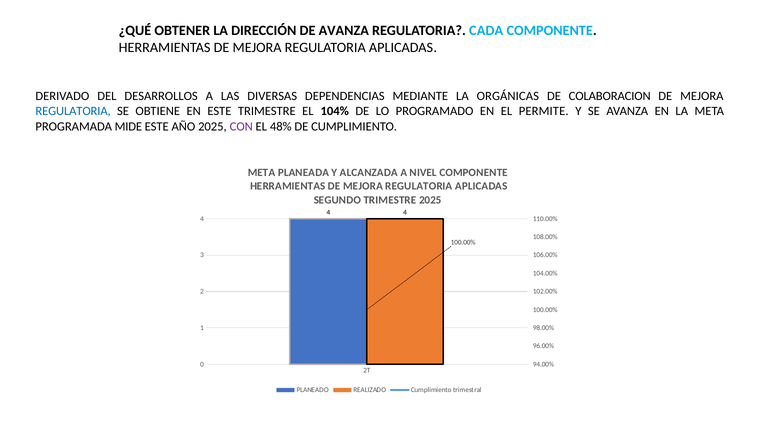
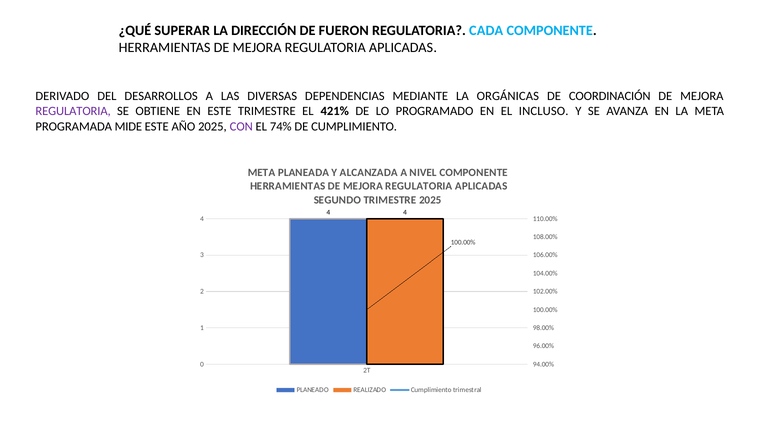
OBTENER: OBTENER -> SUPERAR (182, 31)
DE AVANZA: AVANZA -> FUERON (344, 31)
COLABORACION: COLABORACION -> COORDINACIÓN (610, 96)
REGULATORIA colour: blue -> purple (73, 111)
104%: 104% -> 421% (335, 111)
PERMITE: PERMITE -> INCLUSO (544, 111)
48%: 48% -> 74% (281, 127)
